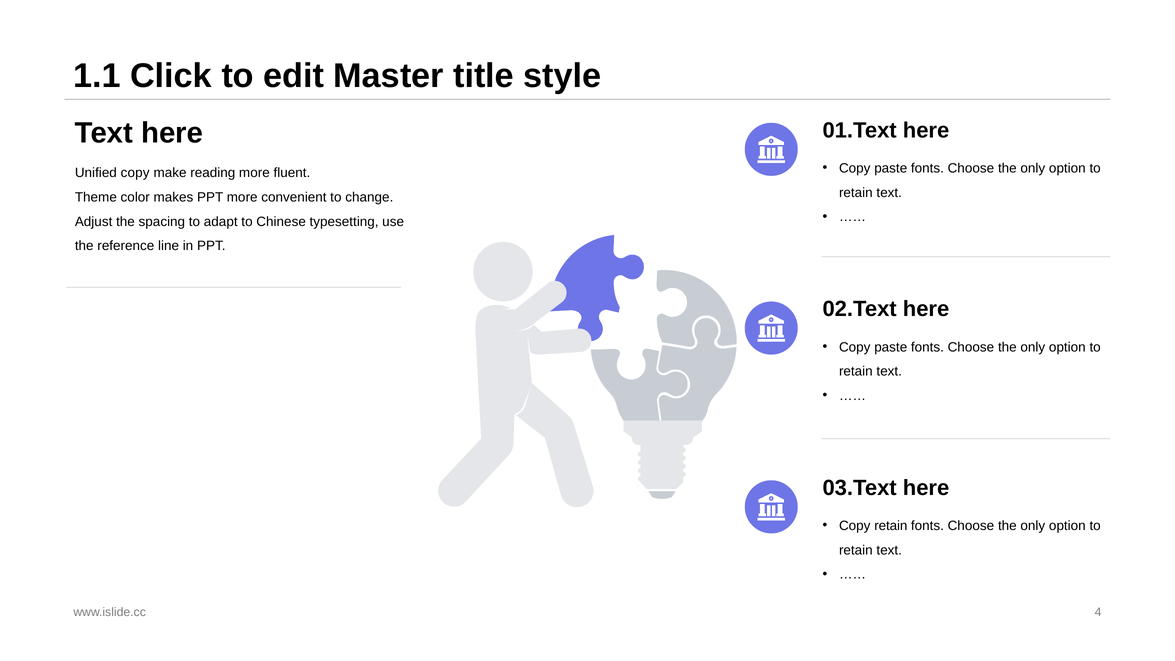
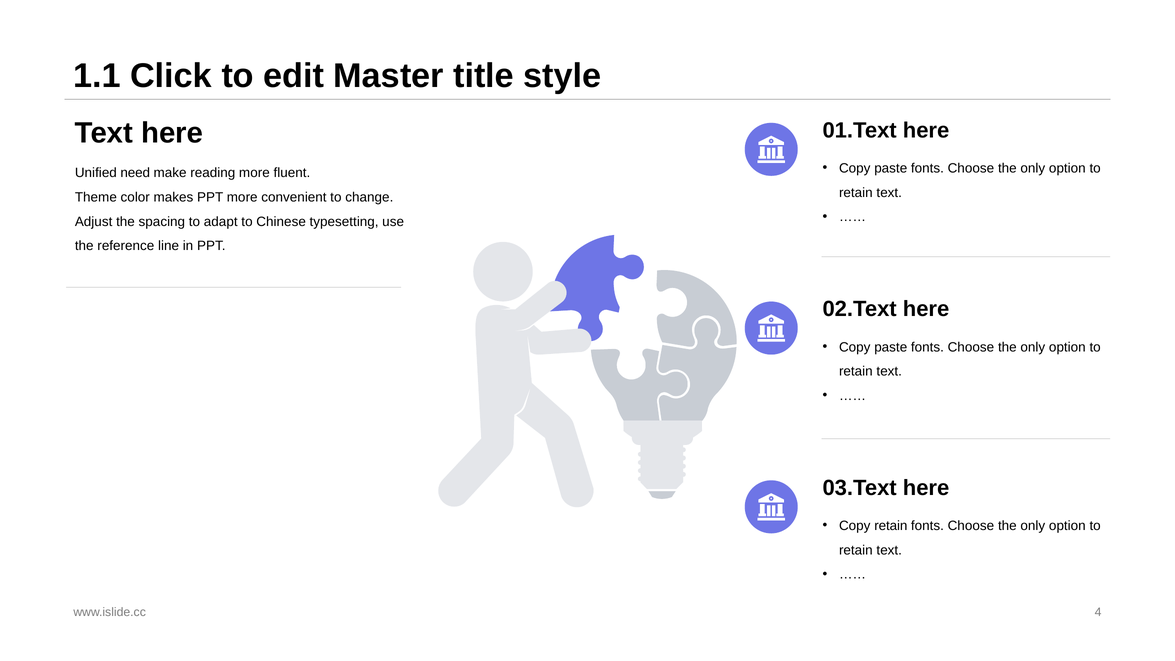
Unified copy: copy -> need (135, 173)
